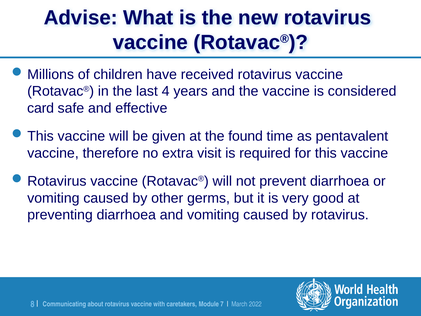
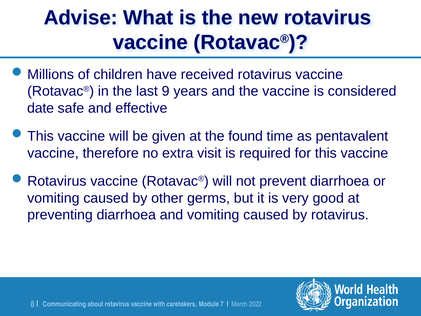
4: 4 -> 9 (166, 91)
card: card -> date (41, 108)
